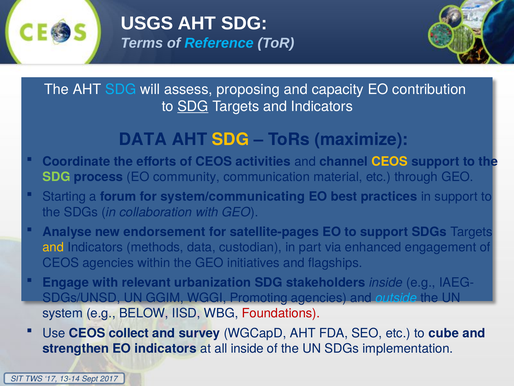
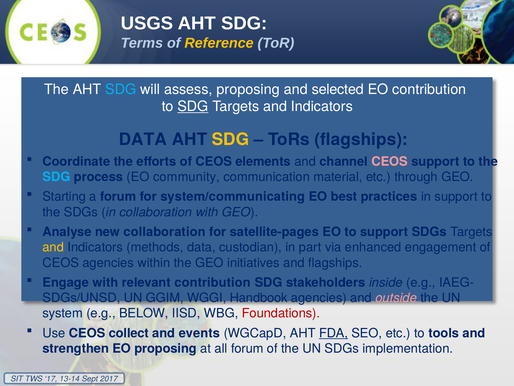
Reference colour: light blue -> yellow (219, 43)
capacity: capacity -> selected (338, 89)
ToRs maximize: maximize -> flagships (361, 139)
activities: activities -> elements (263, 161)
CEOS colour: yellow -> pink (390, 161)
SDG colour: light green -> light blue (56, 177)
new endorsement: endorsement -> collaboration (165, 232)
relevant urbanization: urbanization -> contribution (213, 282)
Promoting: Promoting -> Handbook (259, 298)
outside colour: light blue -> pink (396, 298)
survey: survey -> events (199, 333)
FDA underline: none -> present (334, 333)
cube: cube -> tools (444, 333)
EO indicators: indicators -> proposing (166, 348)
all inside: inside -> forum (247, 348)
